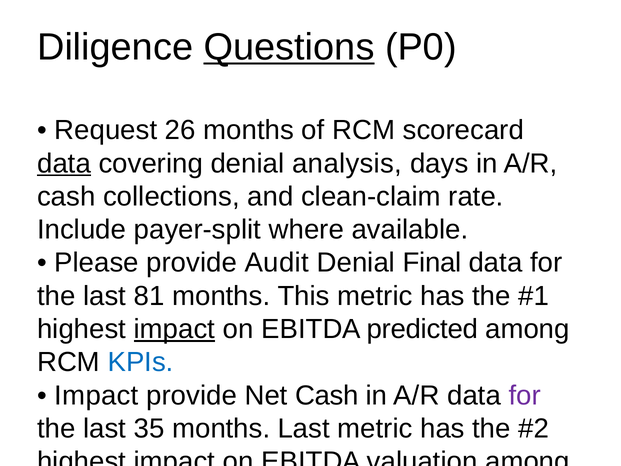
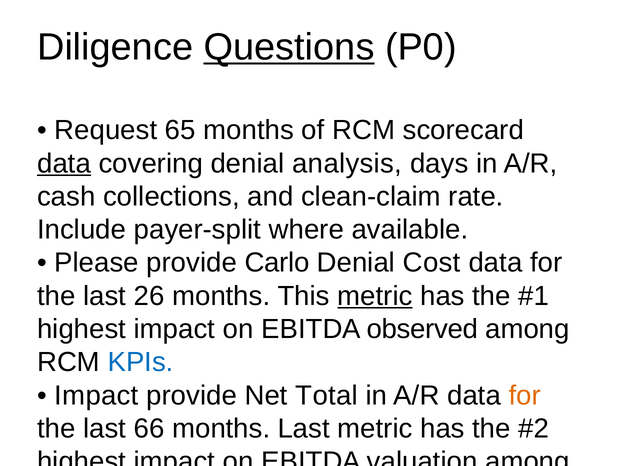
26: 26 -> 65 (180, 130)
Audit: Audit -> Carlo (277, 263)
Denial Final: Final -> Cost (432, 263)
81: 81 -> 26 (149, 296)
metric underline: none -> present (375, 296)
impact underline: present -> none (174, 329)
predicted: predicted -> observed (422, 329)
Net Cash: Cash -> Total (327, 395)
for colour: purple -> orange (525, 395)
35: 35 -> 66 (149, 428)
